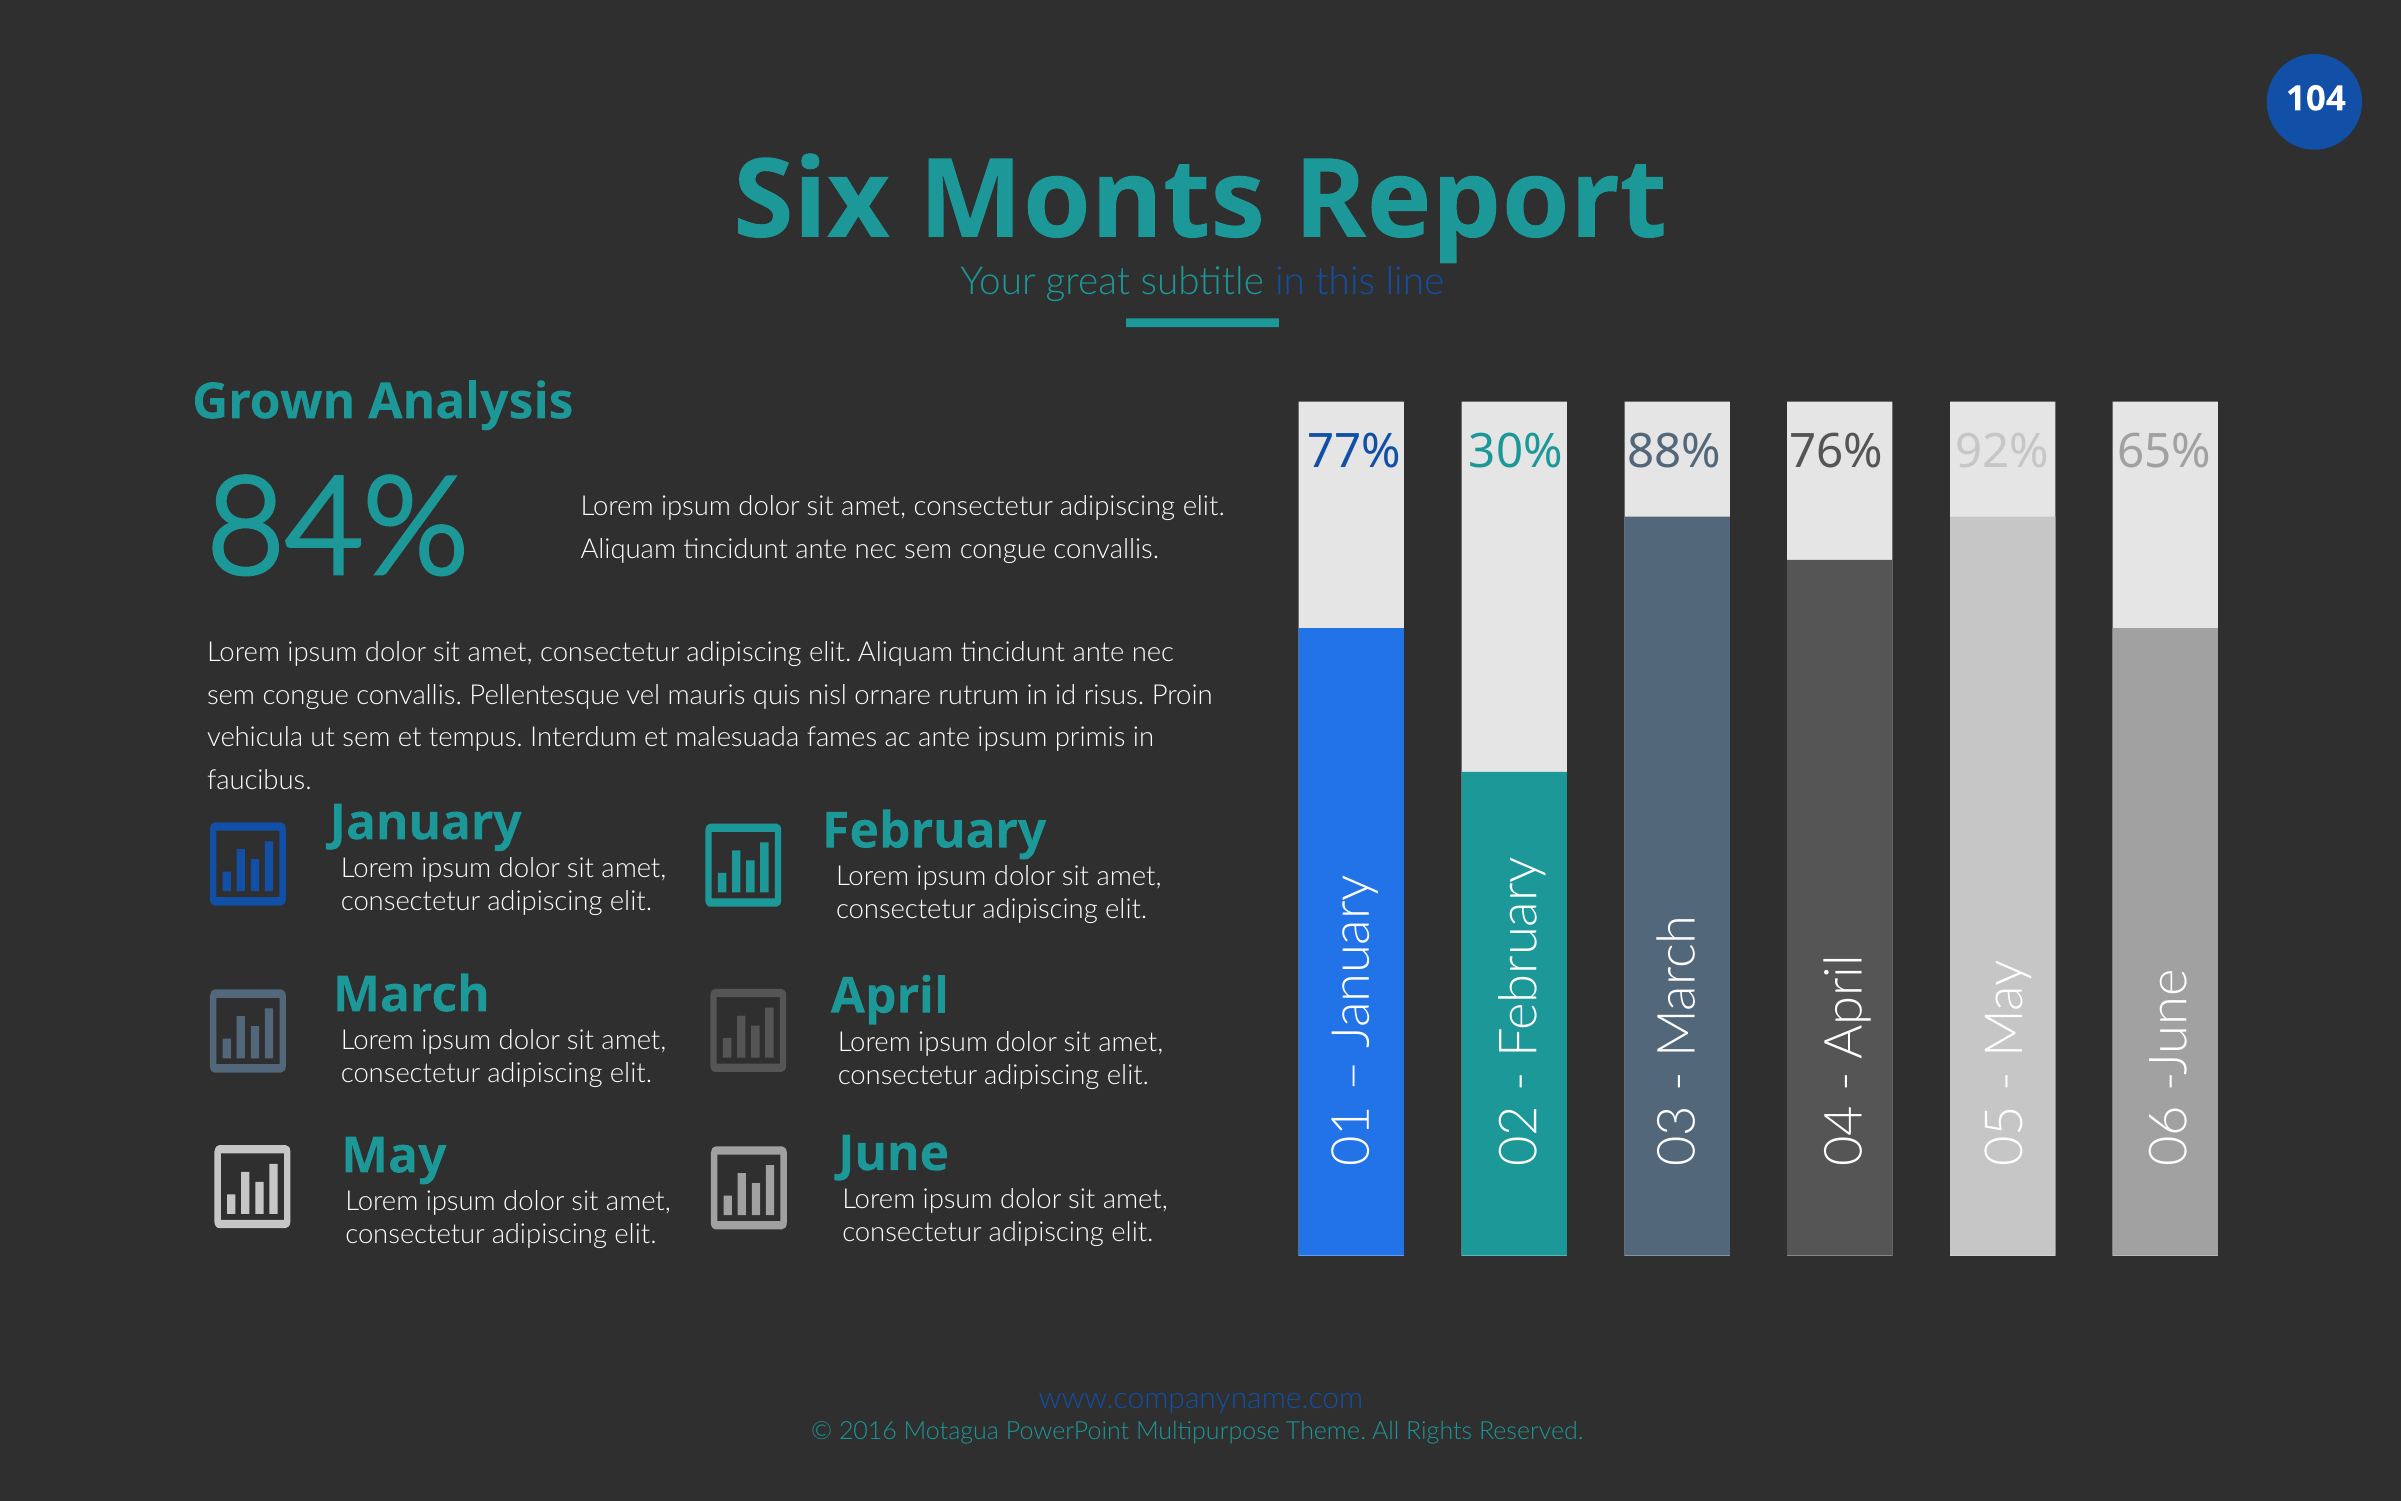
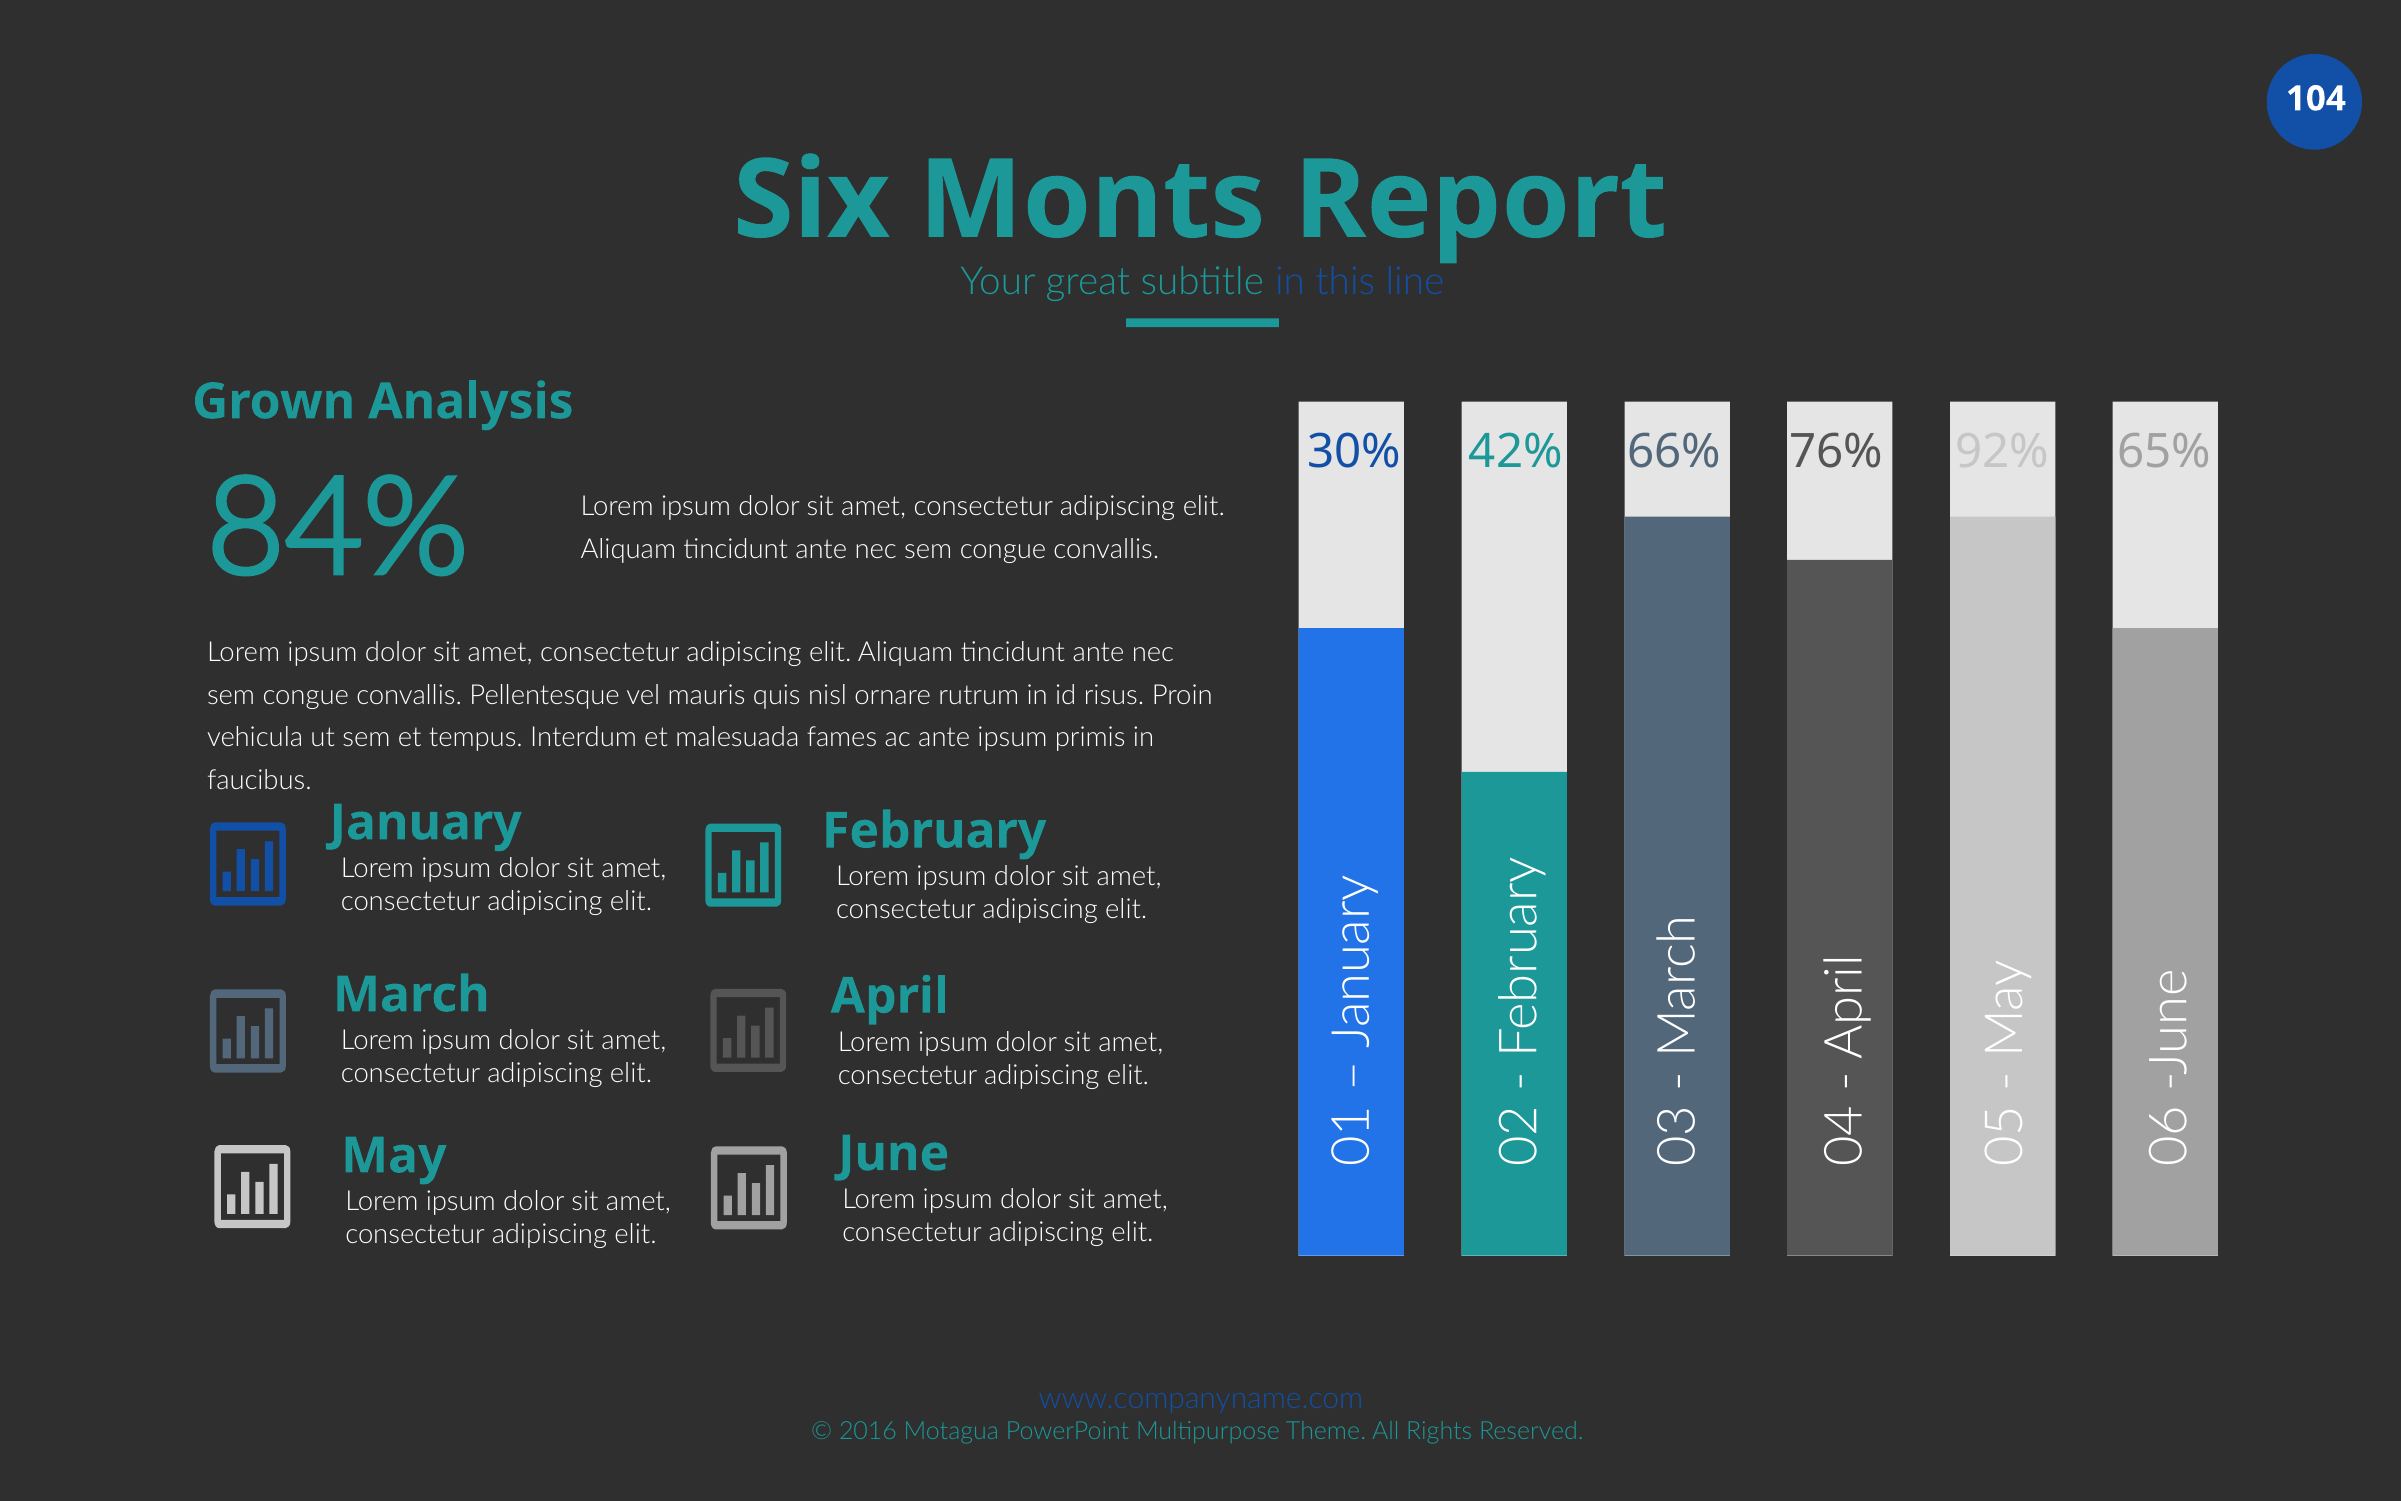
77%: 77% -> 30% (1354, 452)
30%: 30% -> 42% (1516, 452)
88%: 88% -> 66% (1675, 452)
